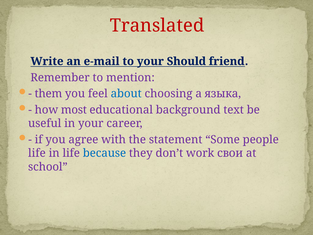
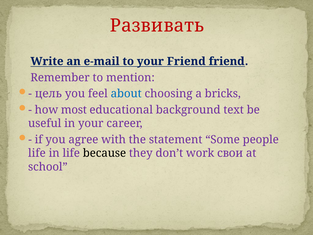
Translated: Translated -> Развивать (157, 25)
your Should: Should -> Friend (186, 61)
them: them -> цель (48, 94)
языка: языка -> bricks (223, 94)
because colour: blue -> black (104, 153)
